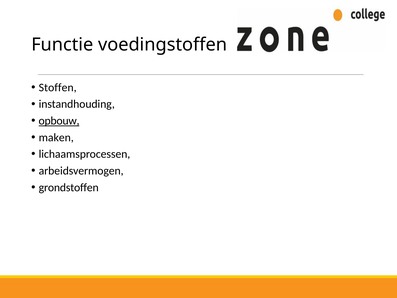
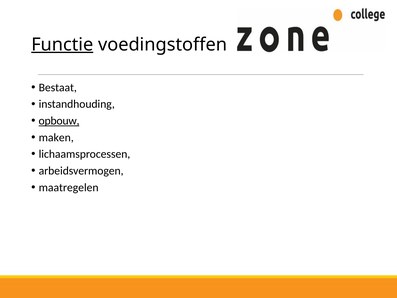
Functie underline: none -> present (62, 45)
Stoffen: Stoffen -> Bestaat (58, 87)
grondstoffen: grondstoffen -> maatregelen (69, 187)
